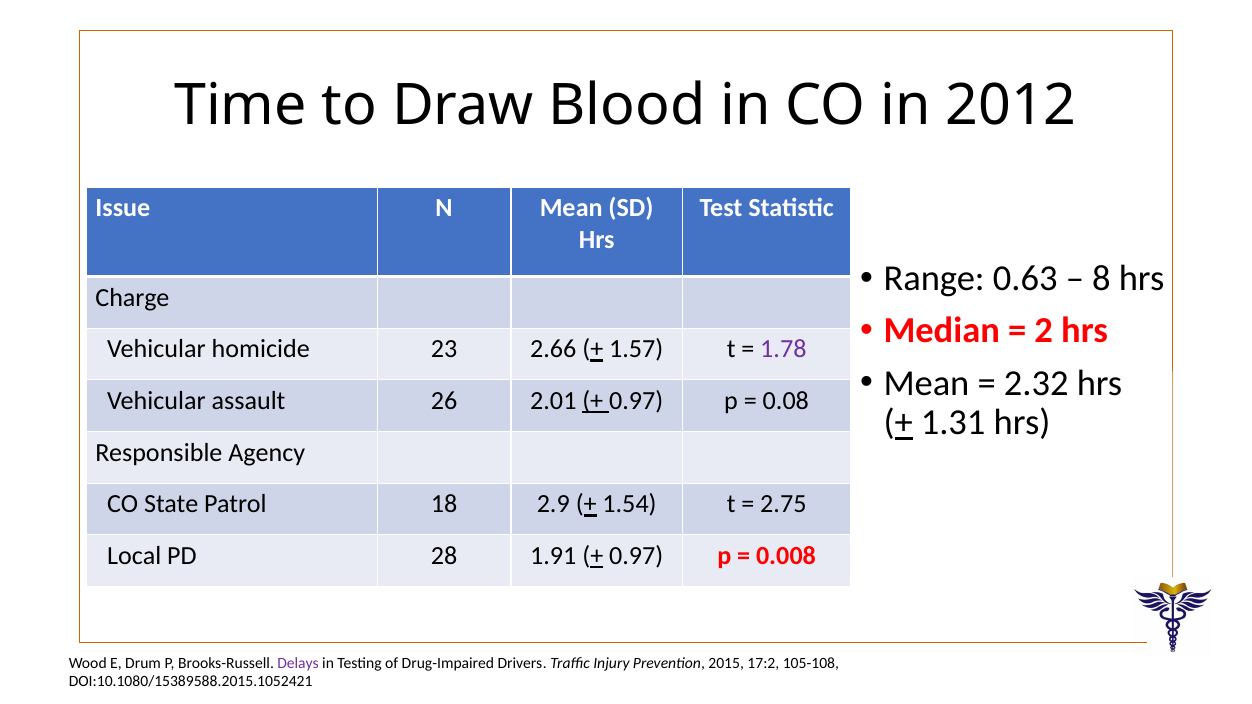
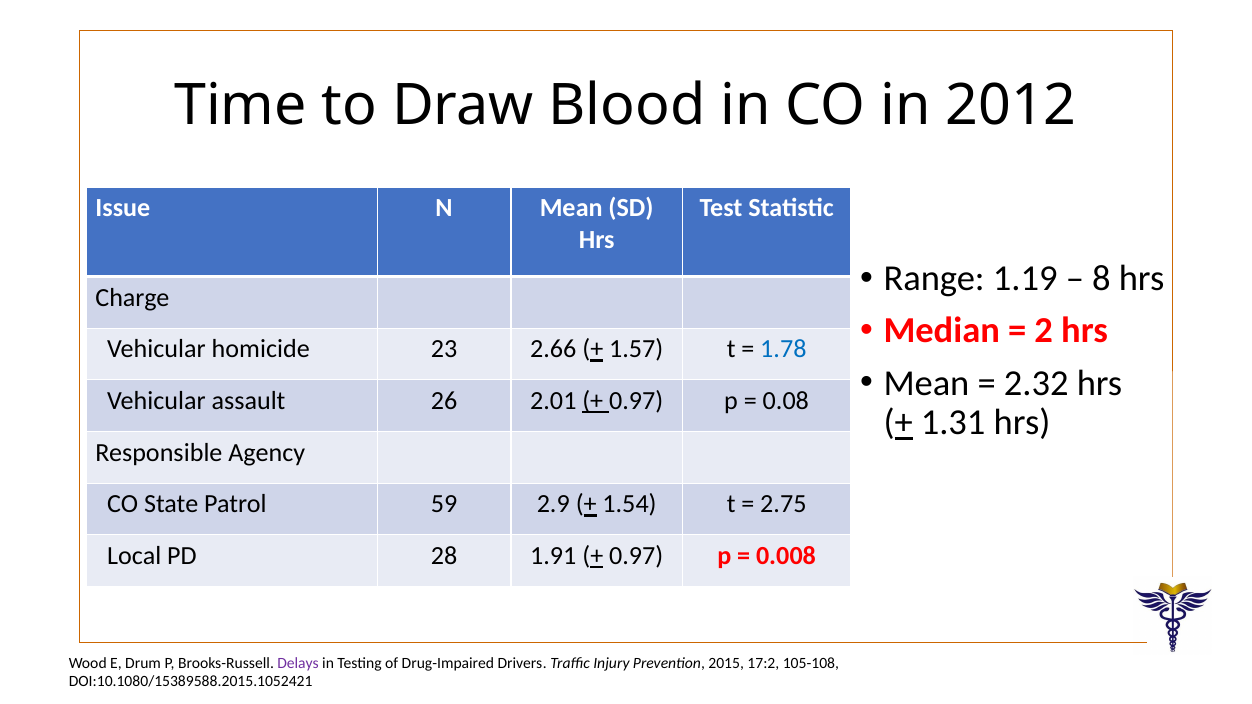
0.63: 0.63 -> 1.19 (1025, 279)
1.78 colour: purple -> blue (783, 349)
18: 18 -> 59 (444, 504)
